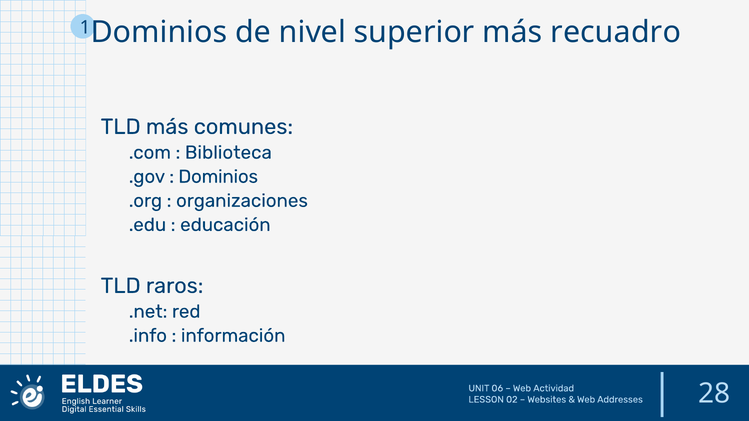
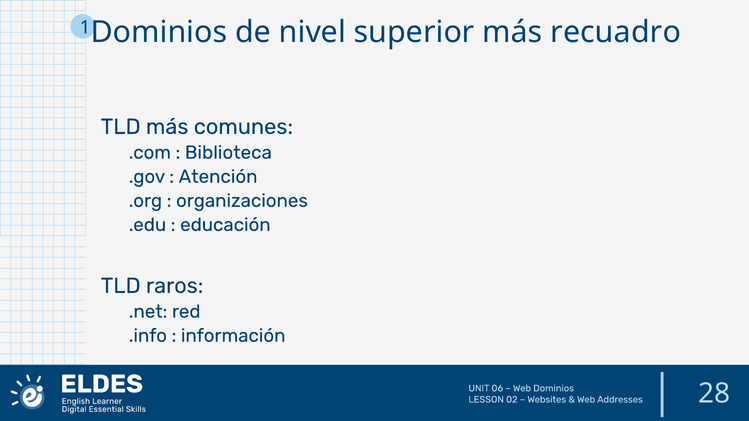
Dominios: Dominios -> Atención (218, 177)
Web Actividad: Actividad -> Dominios (554, 389)
